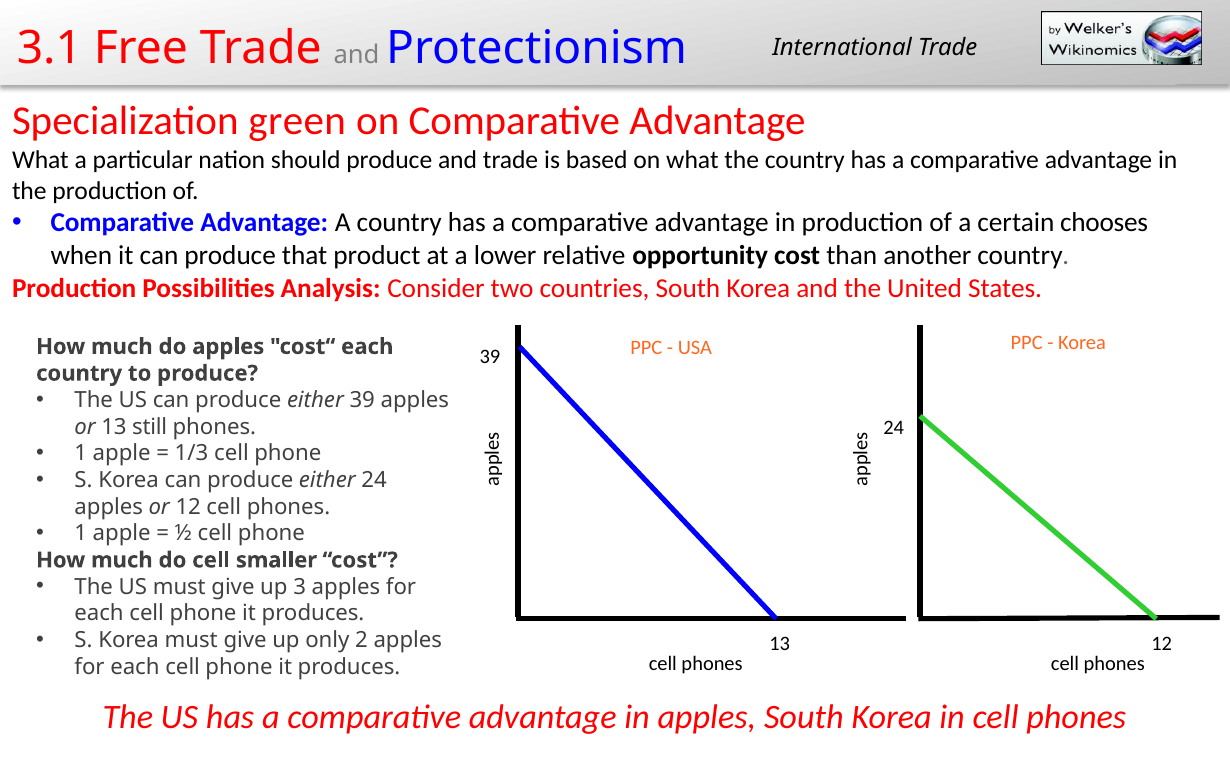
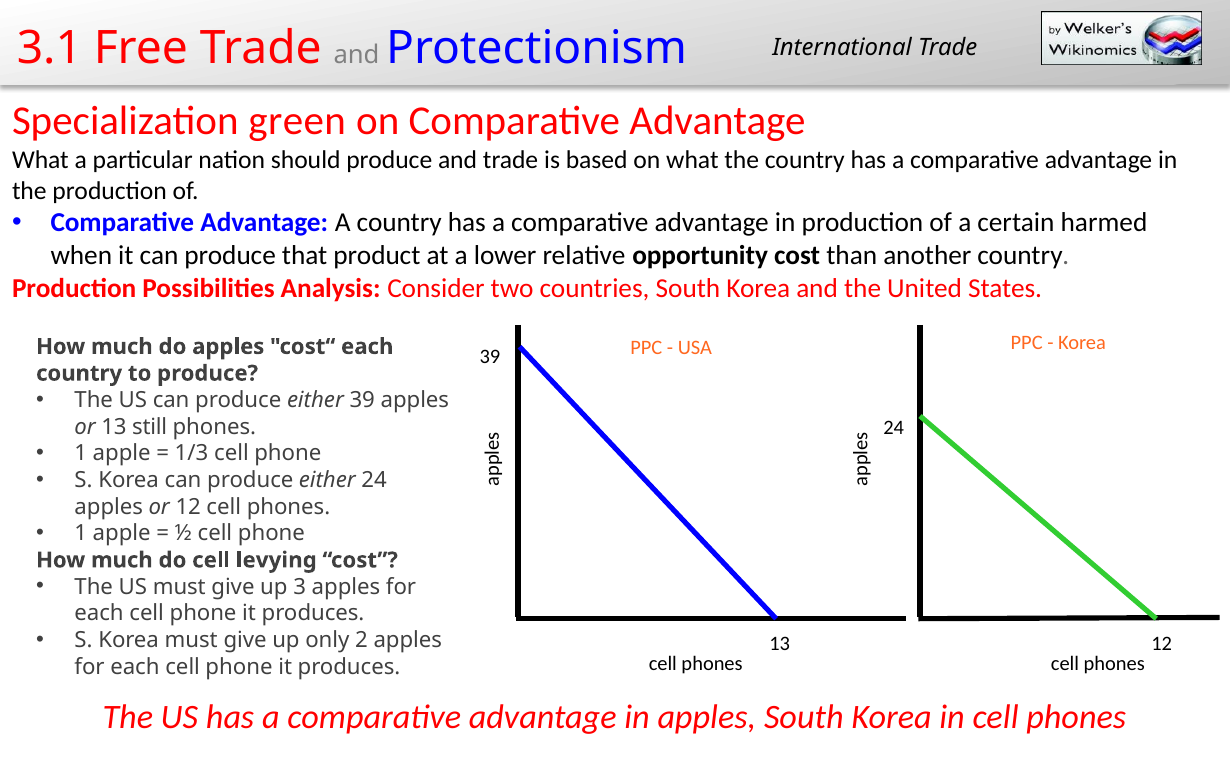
chooses: chooses -> harmed (1104, 223)
smaller: smaller -> levying (276, 560)
